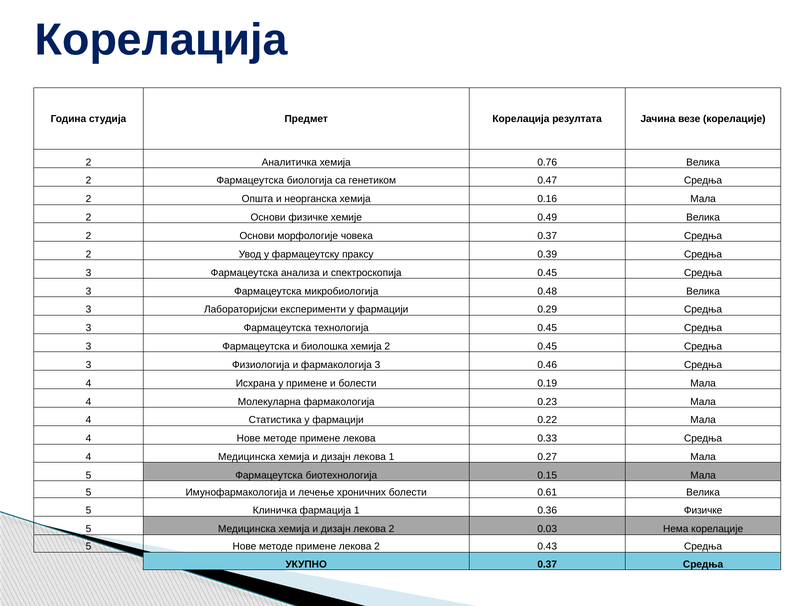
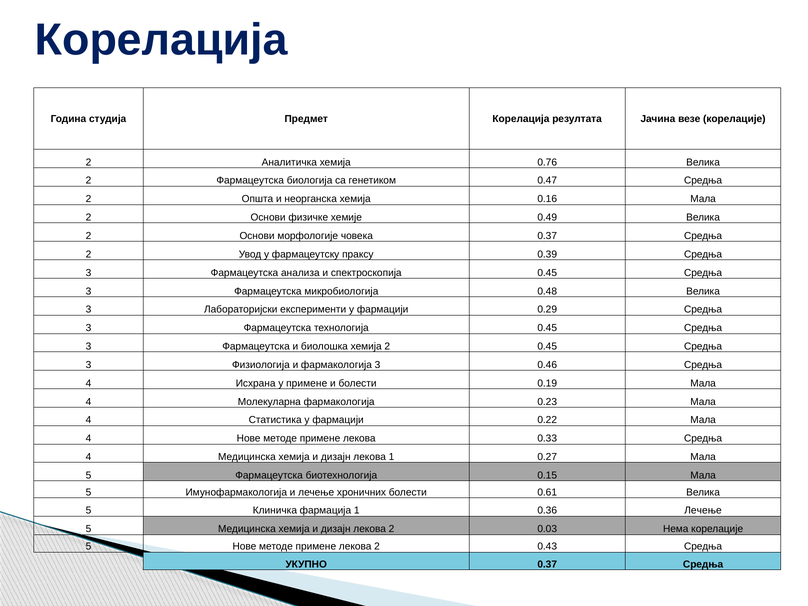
0.36 Физичке: Физичке -> Лечење (703, 511)
